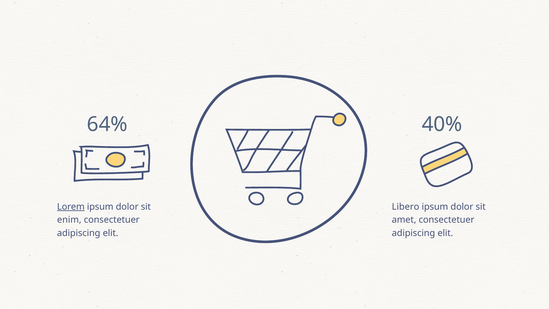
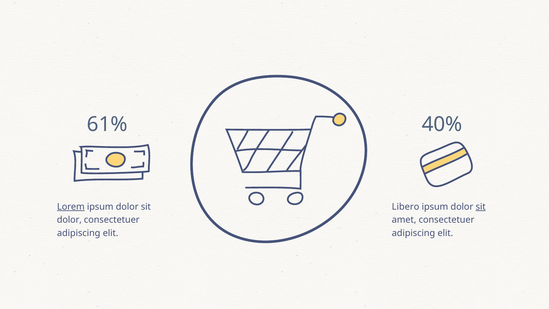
64%: 64% -> 61% (107, 124)
sit underline: none -> present (481, 207)
enim: enim -> dolor (69, 220)
